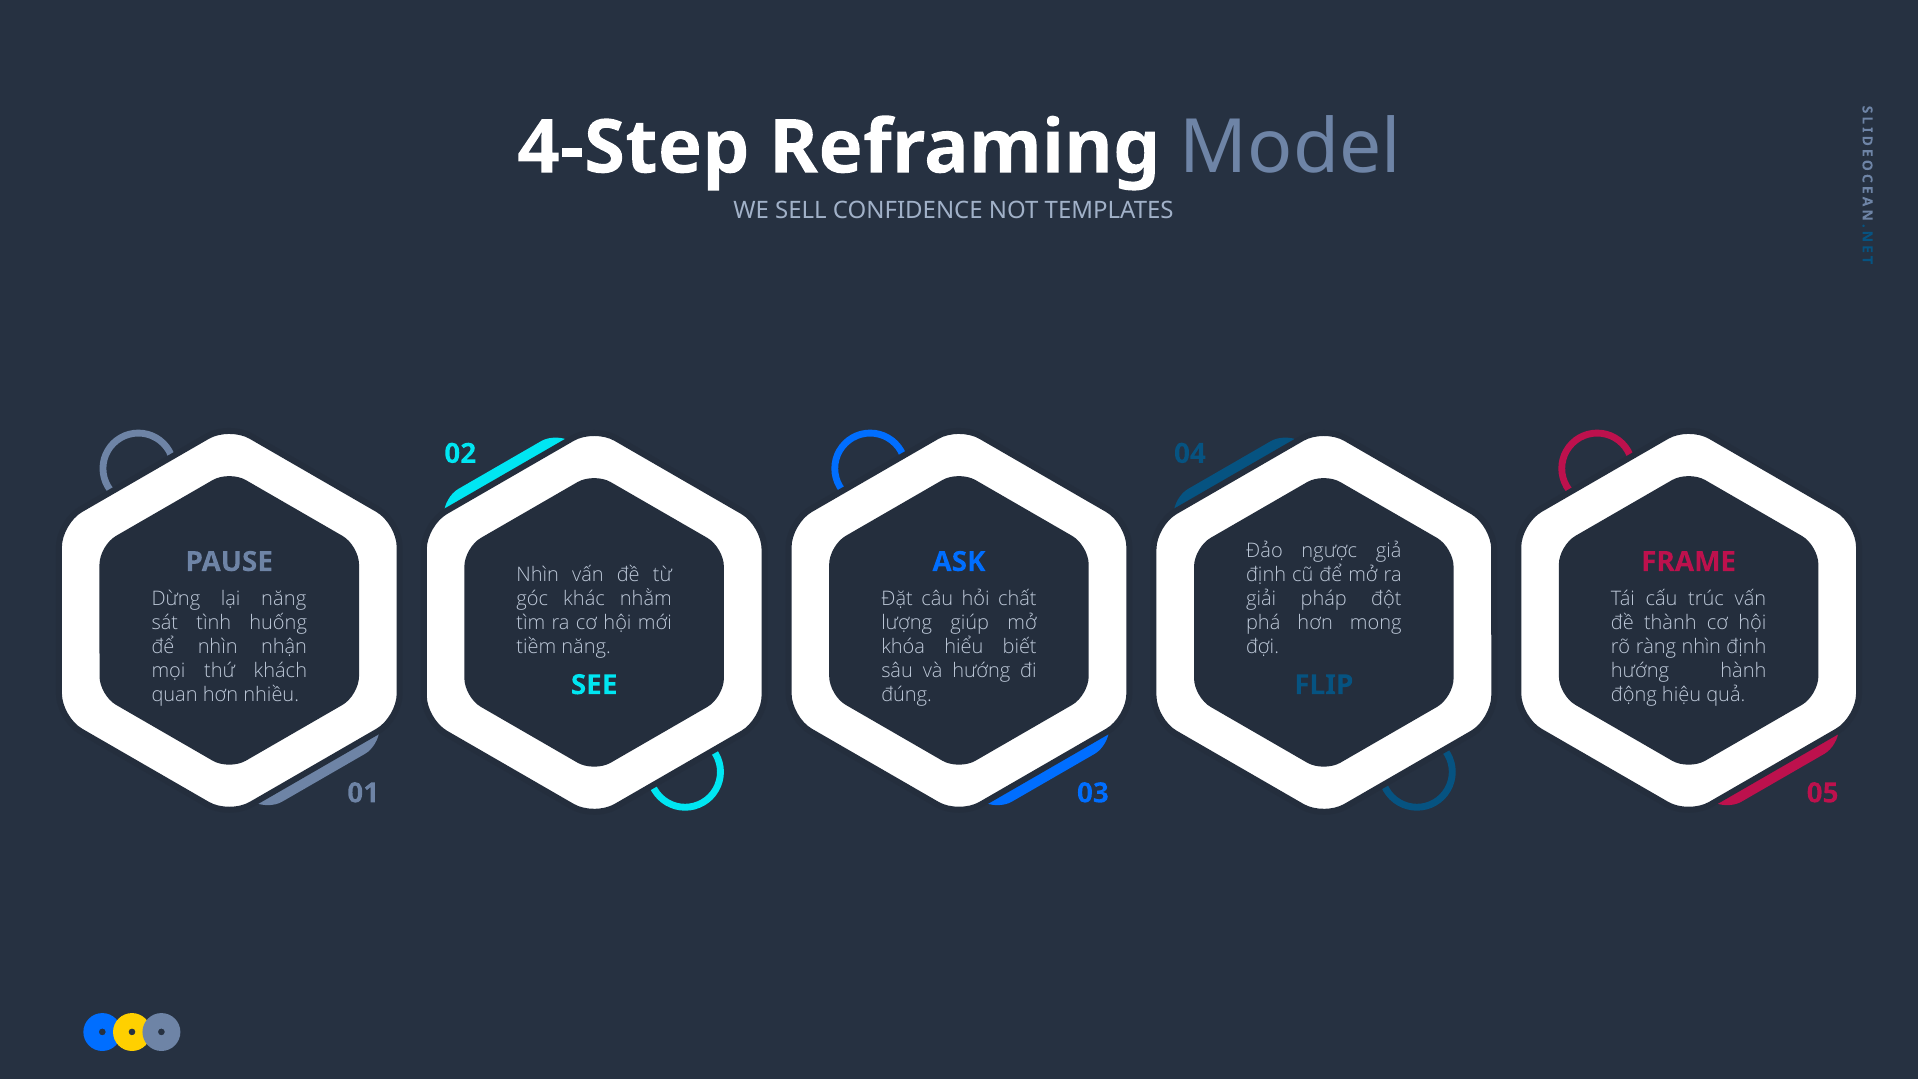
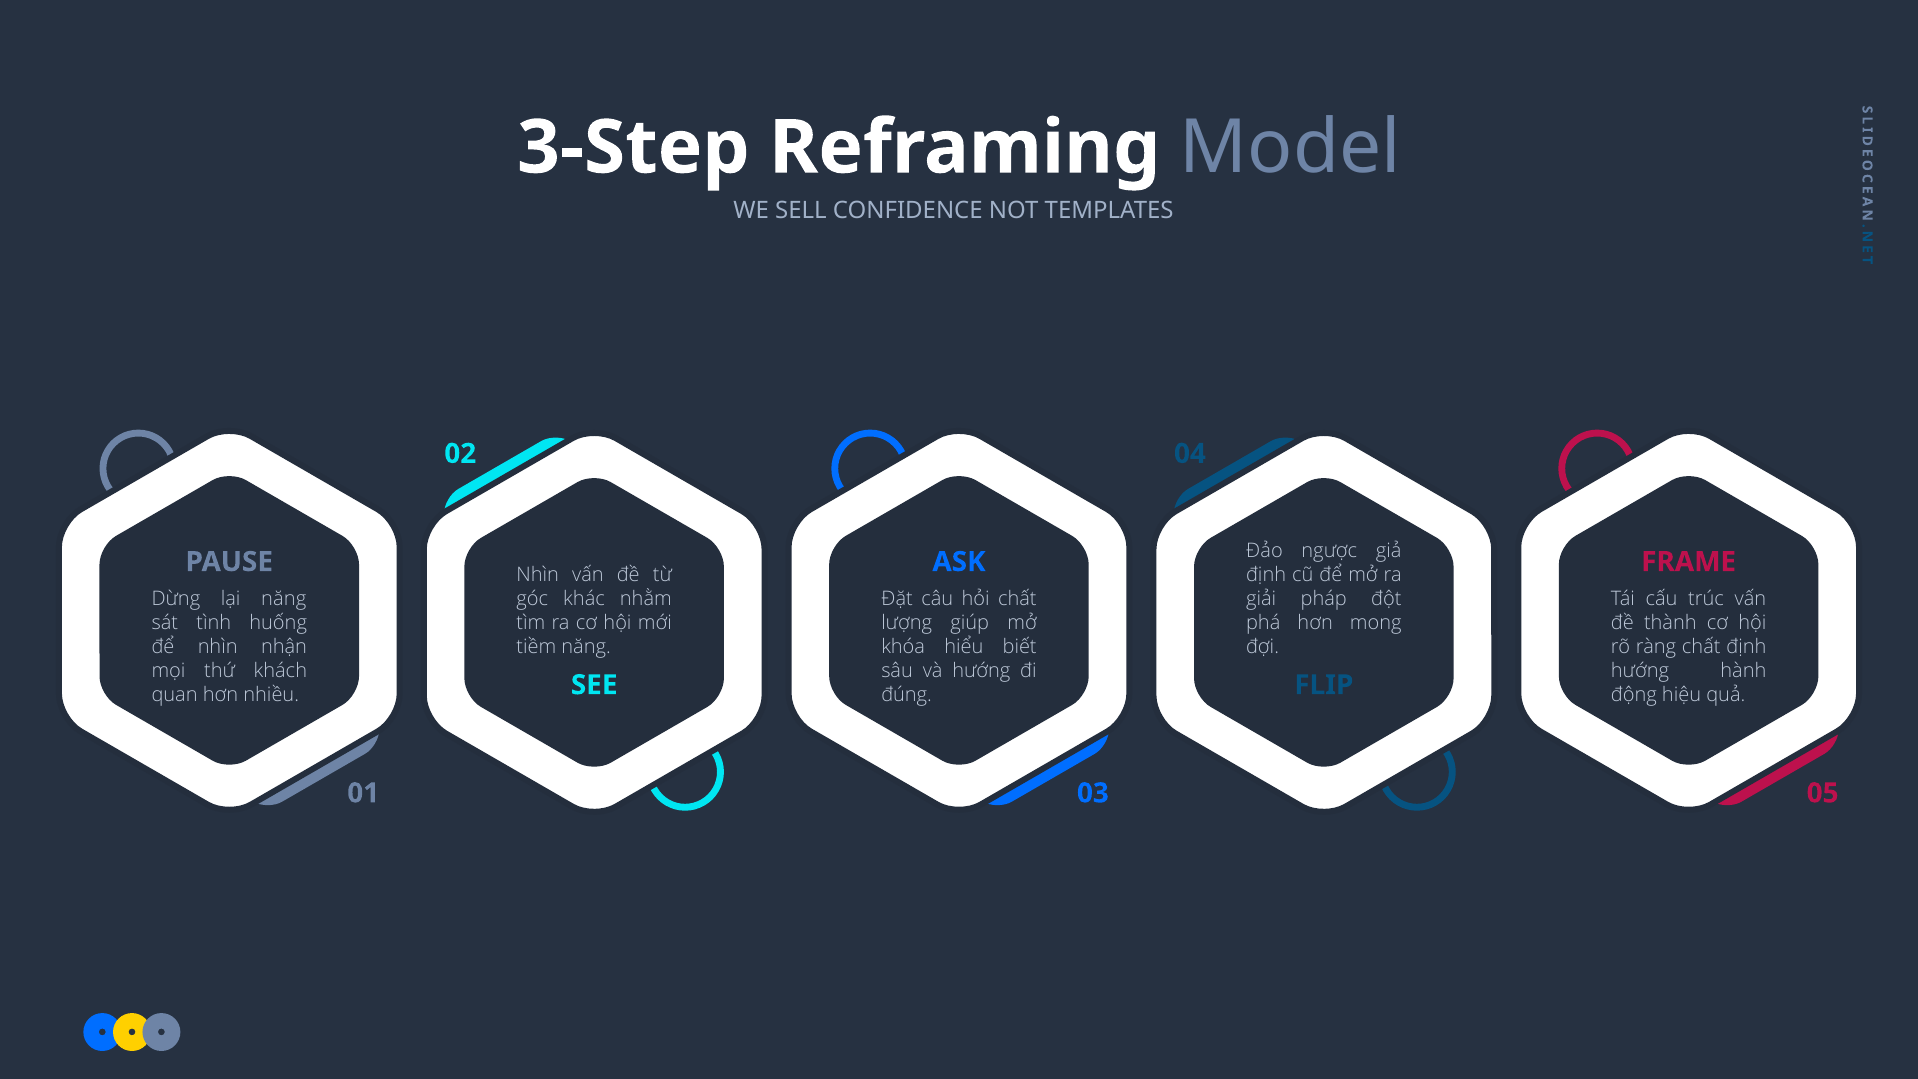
4-Step: 4-Step -> 3-Step (633, 148)
ràng nhìn: nhìn -> chất (1701, 647)
